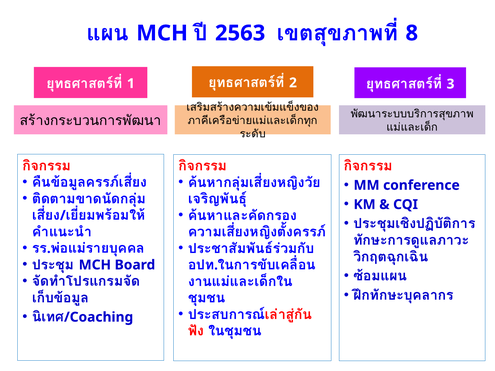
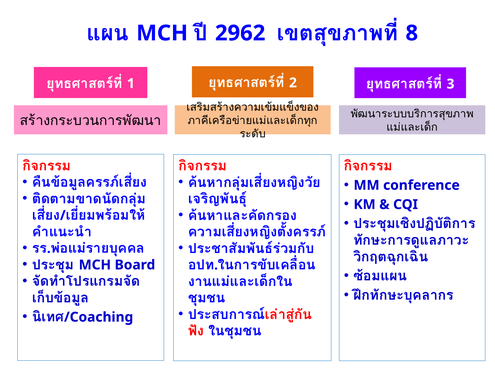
2563: 2563 -> 2962 (240, 33)
